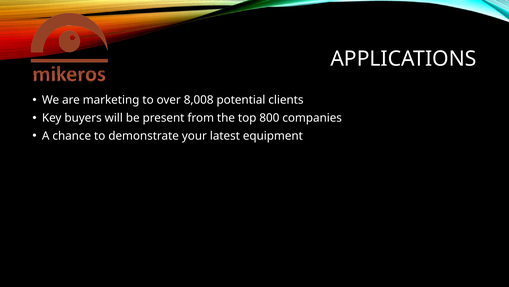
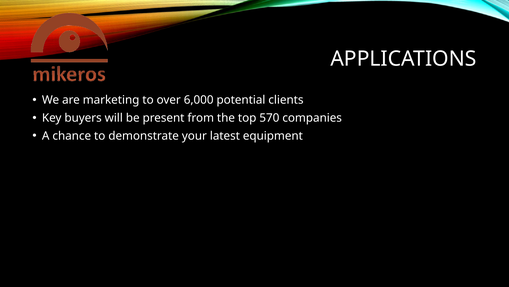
8,008: 8,008 -> 6,000 (199, 100)
800: 800 -> 570 (269, 118)
